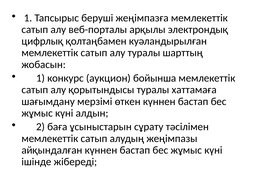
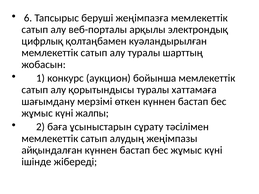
1: 1 -> 6 (28, 18)
алдын: алдын -> жалпы (92, 113)
